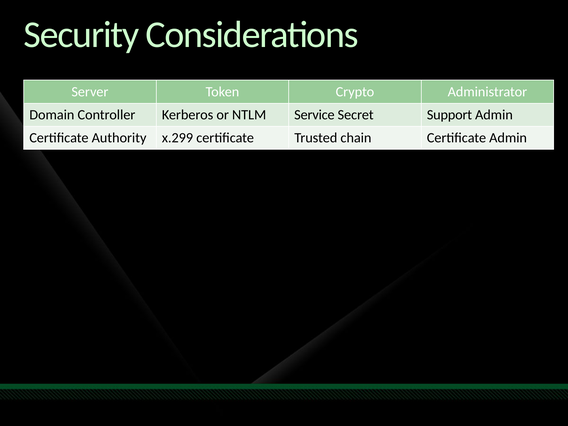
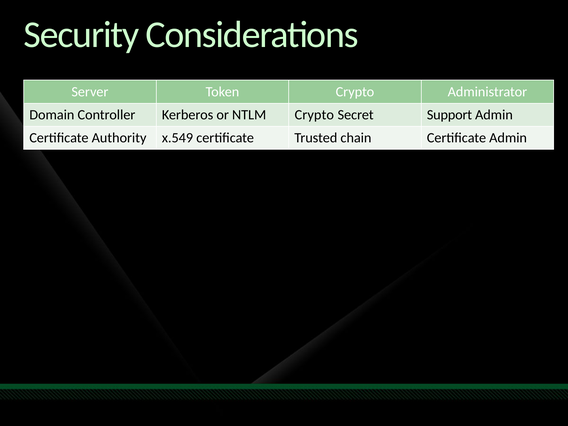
NTLM Service: Service -> Crypto (314, 115)
x.299: x.299 -> x.549 (177, 138)
